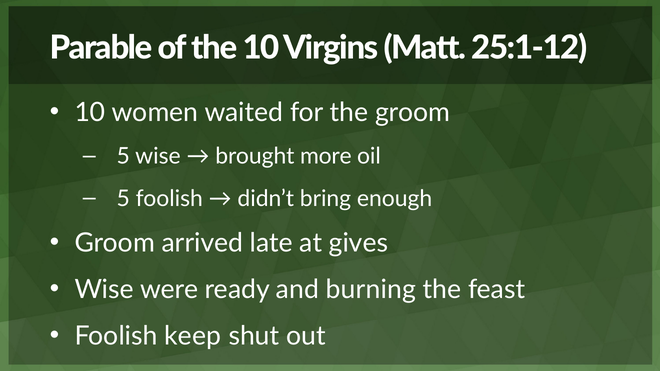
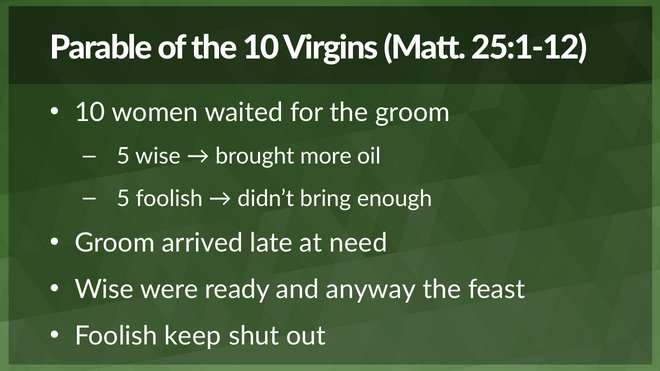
gives: gives -> need (358, 243)
burning: burning -> anyway (371, 290)
